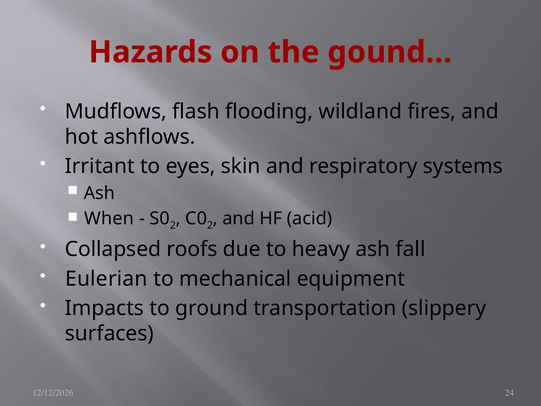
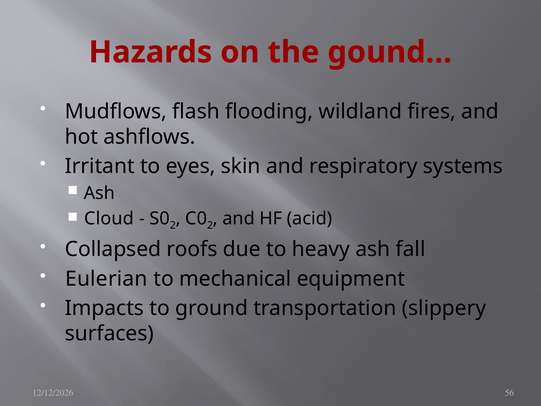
When: When -> Cloud (109, 218)
24: 24 -> 56 (509, 393)
